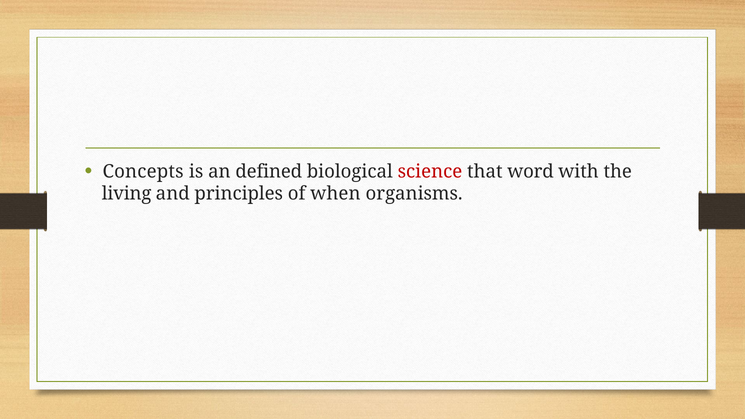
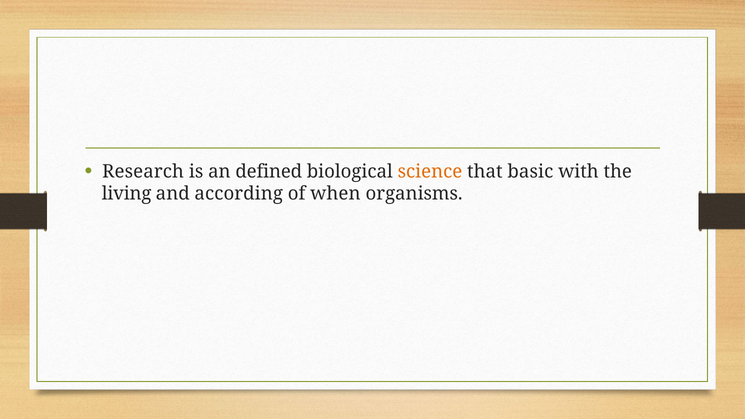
Concepts: Concepts -> Research (143, 172)
science colour: red -> orange (430, 172)
word: word -> basic (530, 172)
principles: principles -> according (239, 194)
